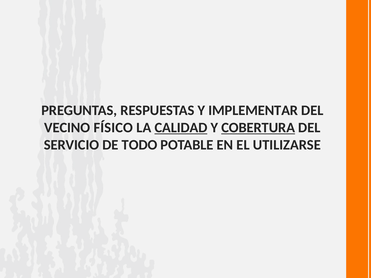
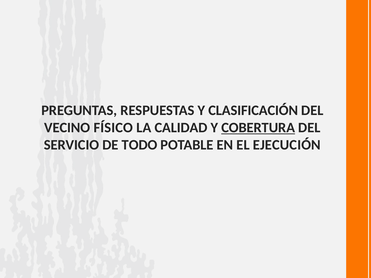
IMPLEMENTAR: IMPLEMENTAR -> CLASIFICACIÓN (253, 110)
CALIDAD underline: present -> none (181, 128)
UTILIZARSE: UTILIZARSE -> EJECUCIÓN (287, 145)
